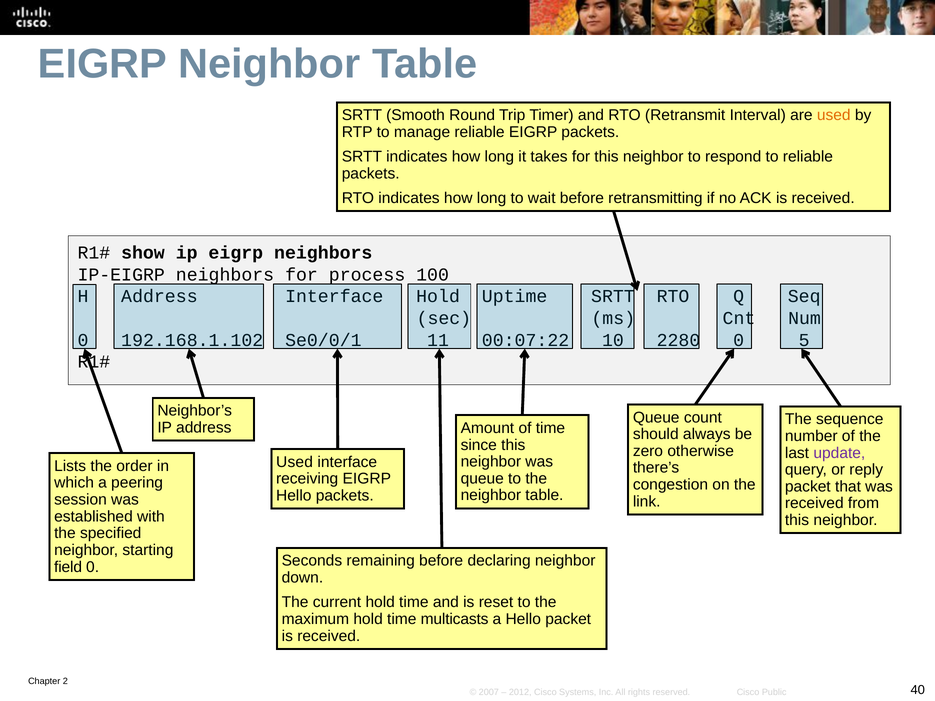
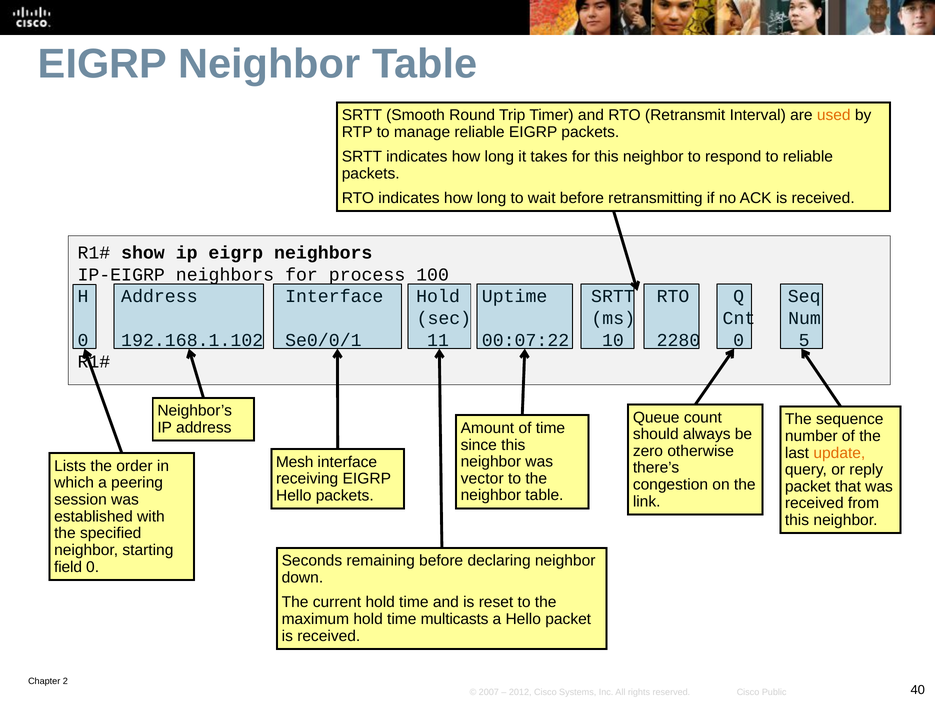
update colour: purple -> orange (839, 453)
Used: Used -> Mesh (295, 462)
queue: queue -> vector (482, 479)
